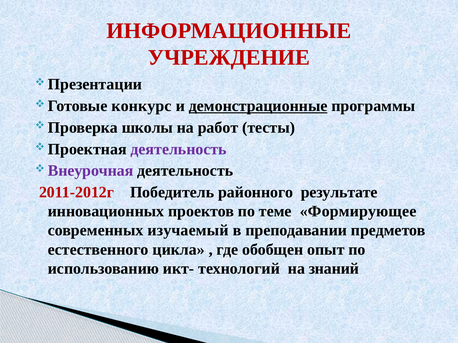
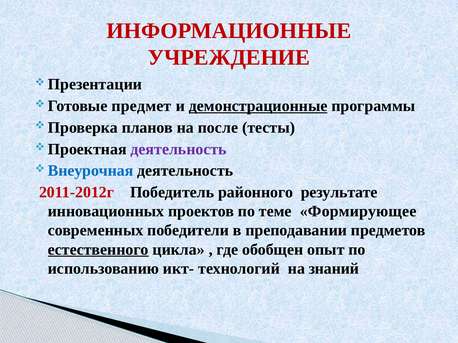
конкурс: конкурс -> предмет (142, 106)
школы: школы -> планов (147, 128)
работ: работ -> после (218, 128)
Внеурочная colour: purple -> blue (91, 171)
изучаемый: изучаемый -> победители (188, 231)
естественного underline: none -> present (98, 250)
